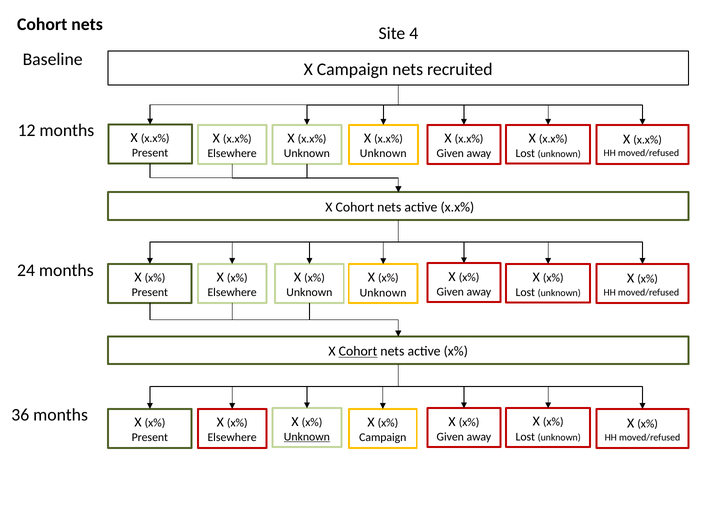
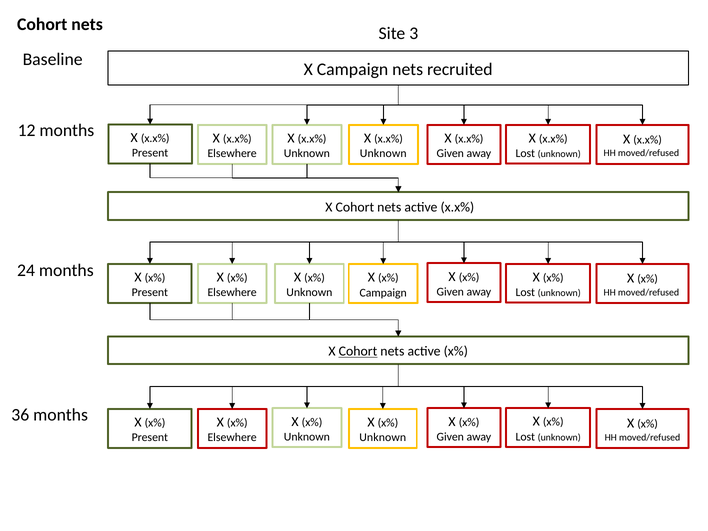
4: 4 -> 3 (414, 33)
Unknown: Unknown -> Campaign (383, 293)
Unknown underline: present -> none (307, 437)
Campaign: Campaign -> Unknown (383, 437)
